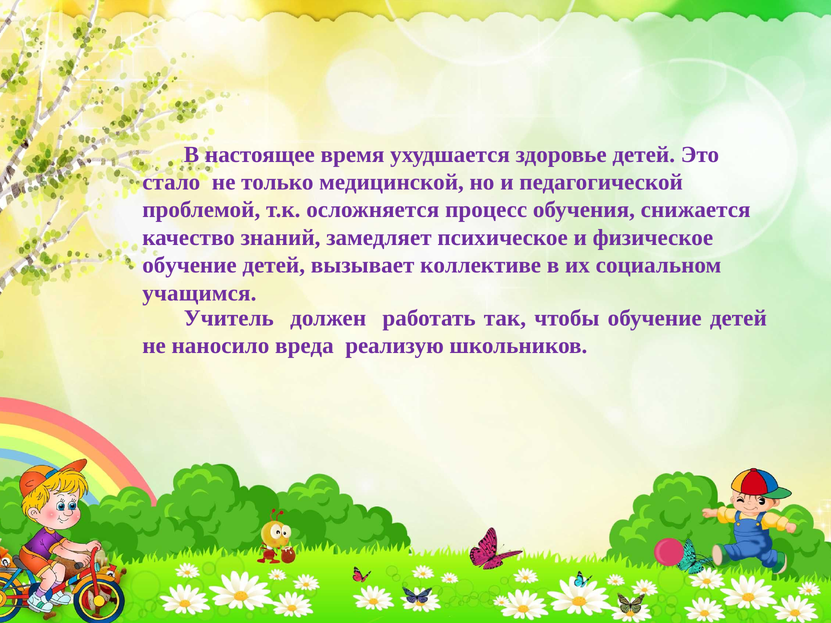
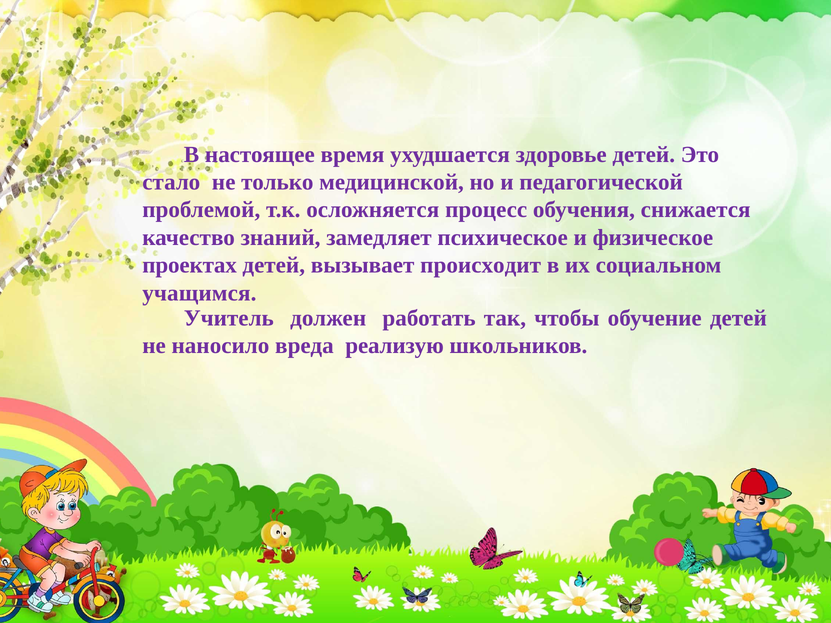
обучение: обучение -> проектах (190, 265)
коллективе: коллективе -> происходит (481, 265)
